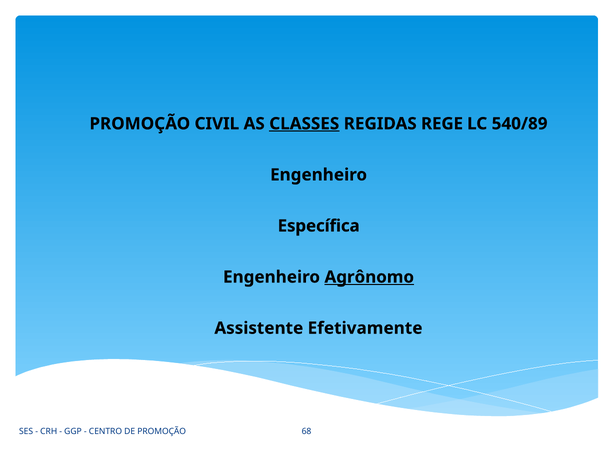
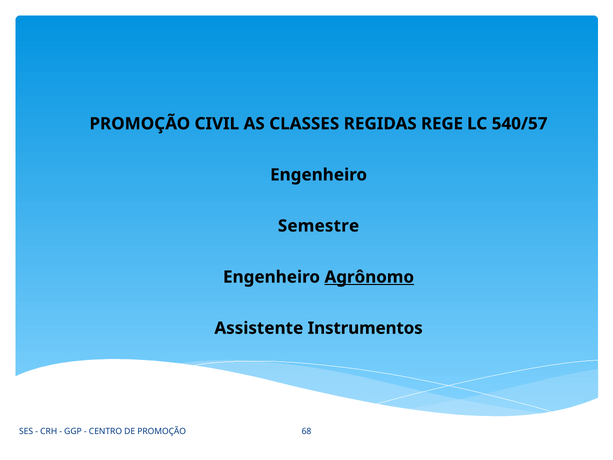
CLASSES underline: present -> none (304, 124)
540/89: 540/89 -> 540/57 (520, 124)
Específica: Específica -> Semestre (318, 226)
Efetivamente: Efetivamente -> Instrumentos (365, 328)
